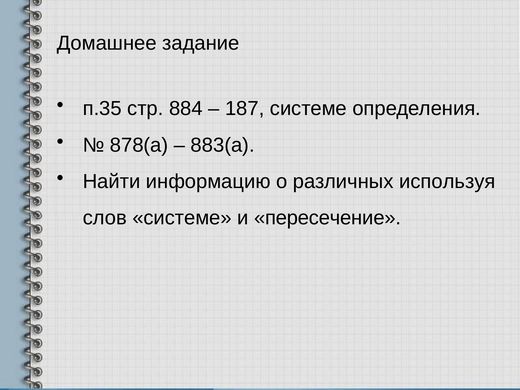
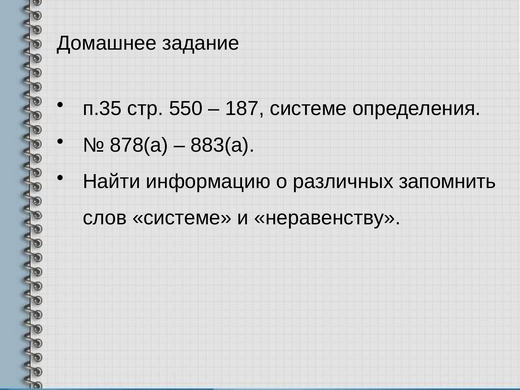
884: 884 -> 550 (186, 109)
используя: используя -> запомнить (447, 181)
пересечение: пересечение -> неравенству (327, 218)
